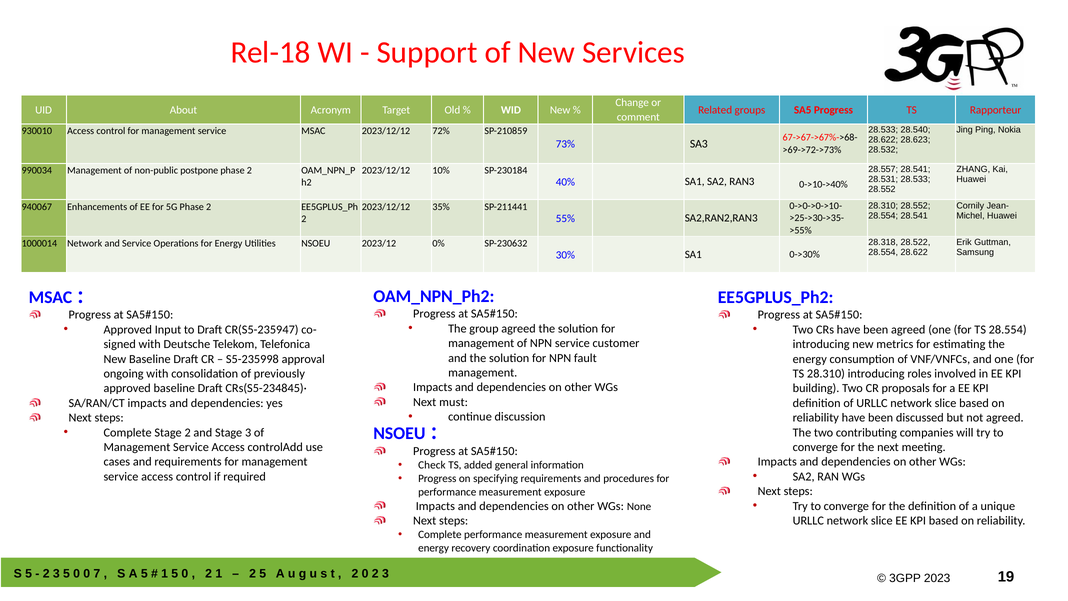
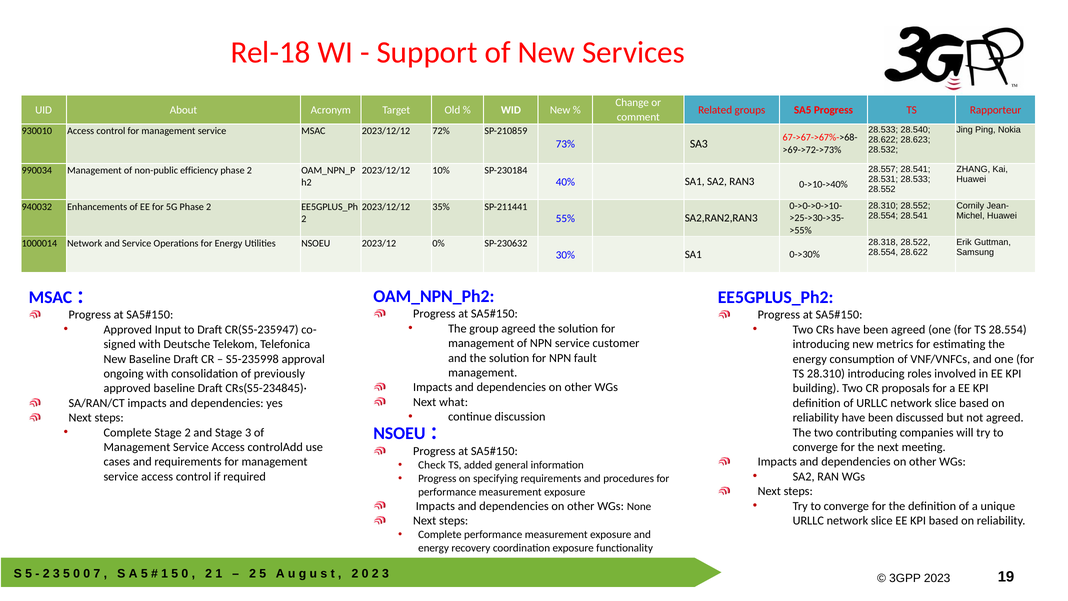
postpone: postpone -> efficiency (199, 170)
940067: 940067 -> 940032 (37, 207)
must: must -> what (454, 402)
